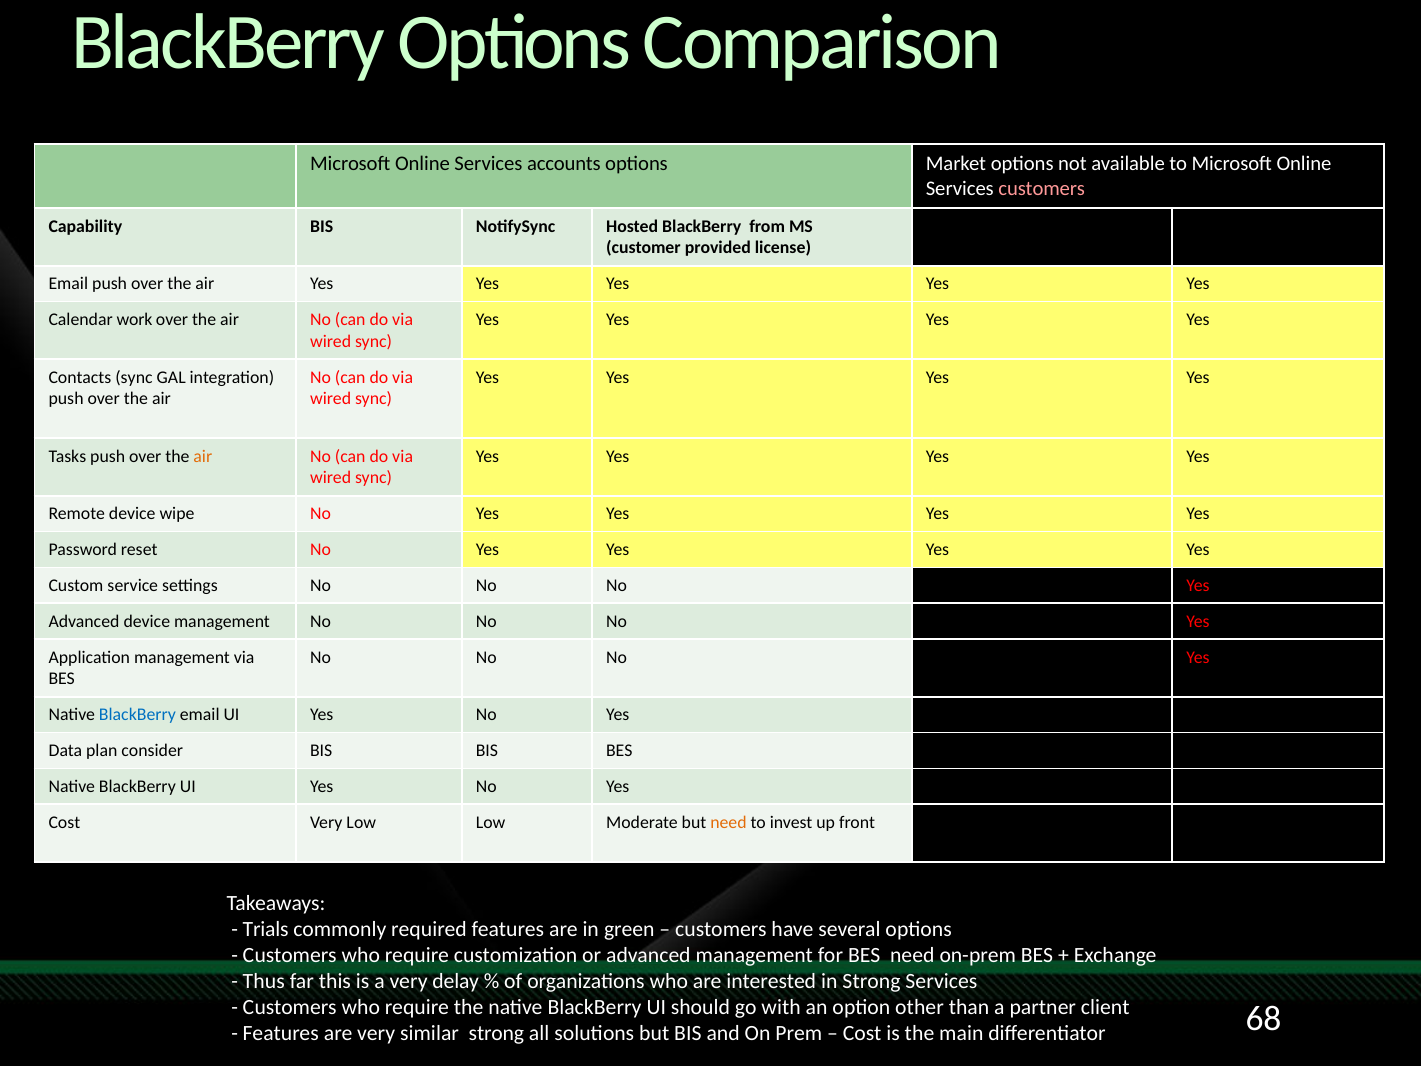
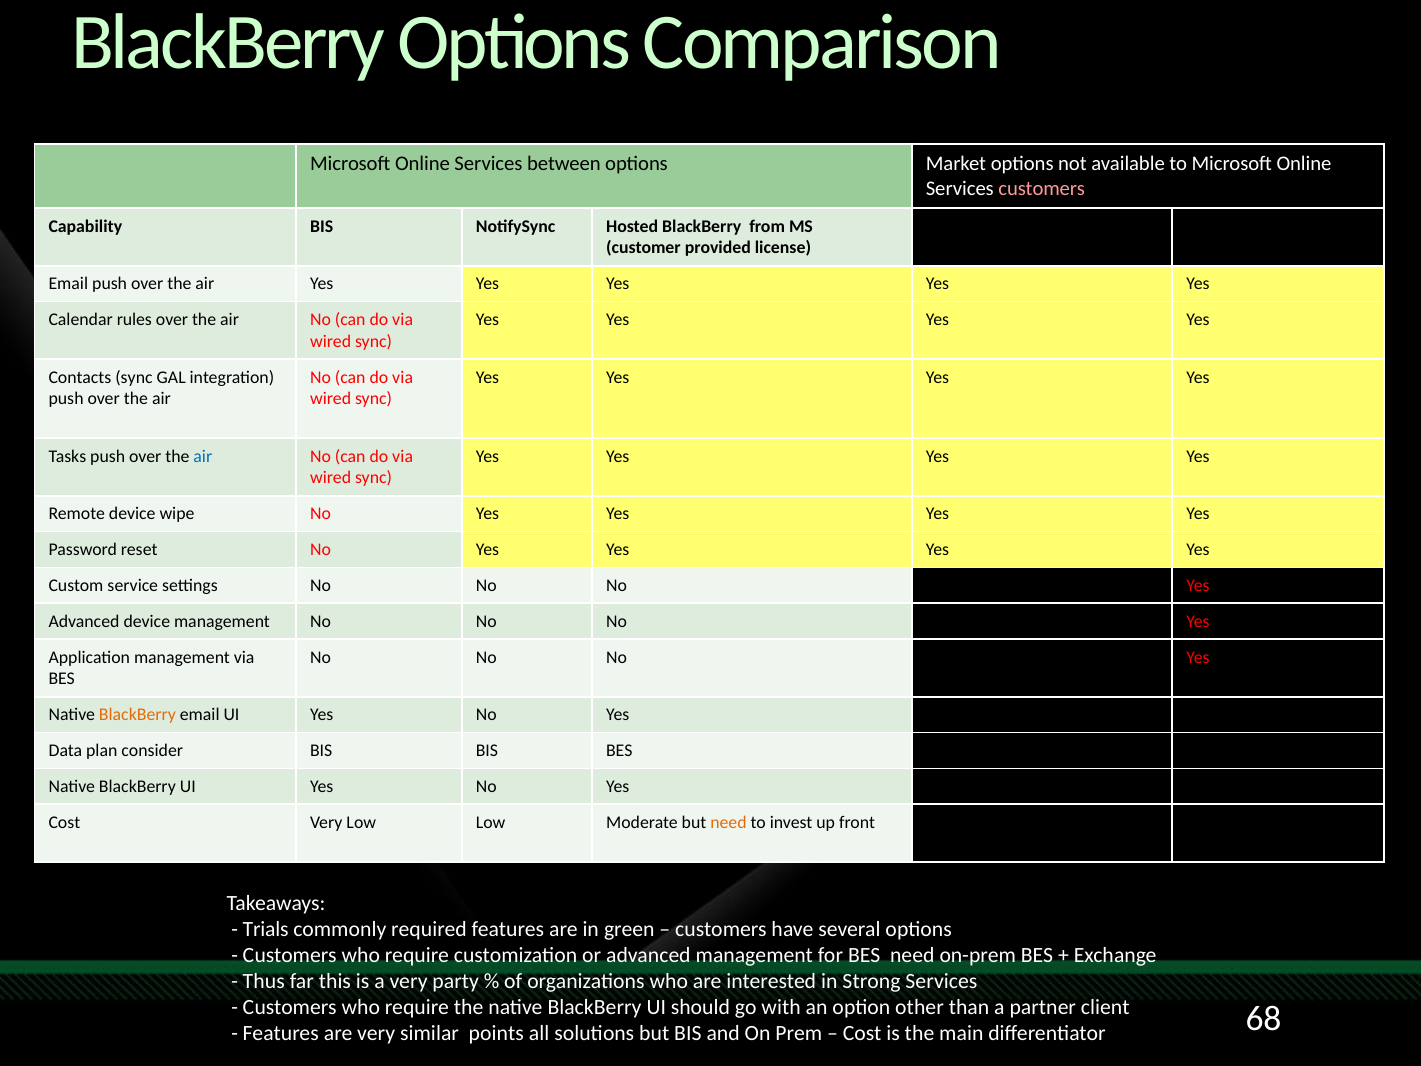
accounts: accounts -> between (564, 164)
work: work -> rules (134, 320)
air colour: orange -> blue (203, 456)
BlackBerry colour: blue -> orange (137, 715)
delay: delay -> party (456, 981)
similar strong: strong -> points (496, 1034)
